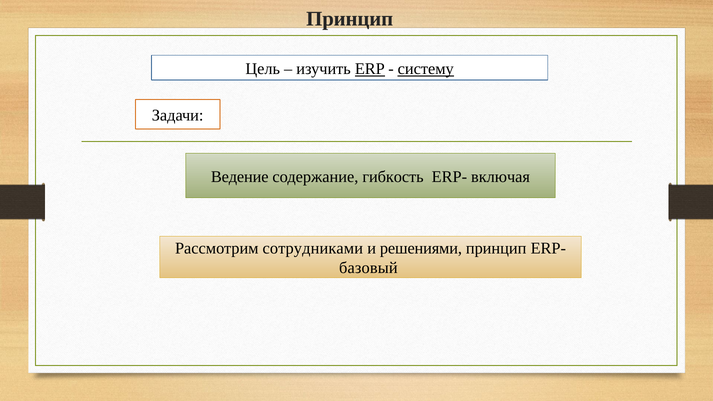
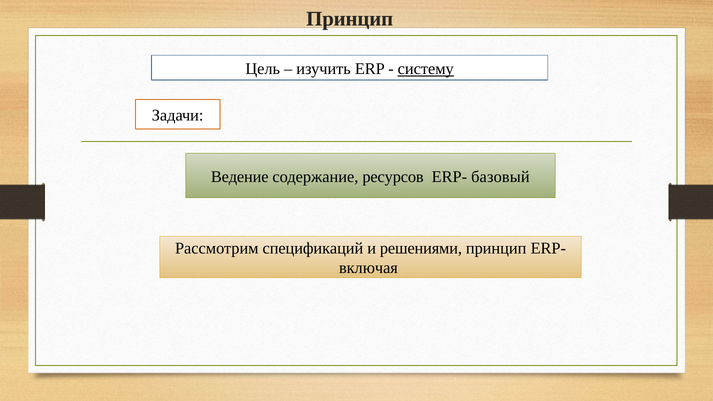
ERP underline: present -> none (370, 69)
гибкость: гибкость -> ресурсов (393, 177)
включая: включая -> базовый (500, 177)
сотрудниками: сотрудниками -> спецификаций (313, 248)
базовый: базовый -> включая (368, 268)
